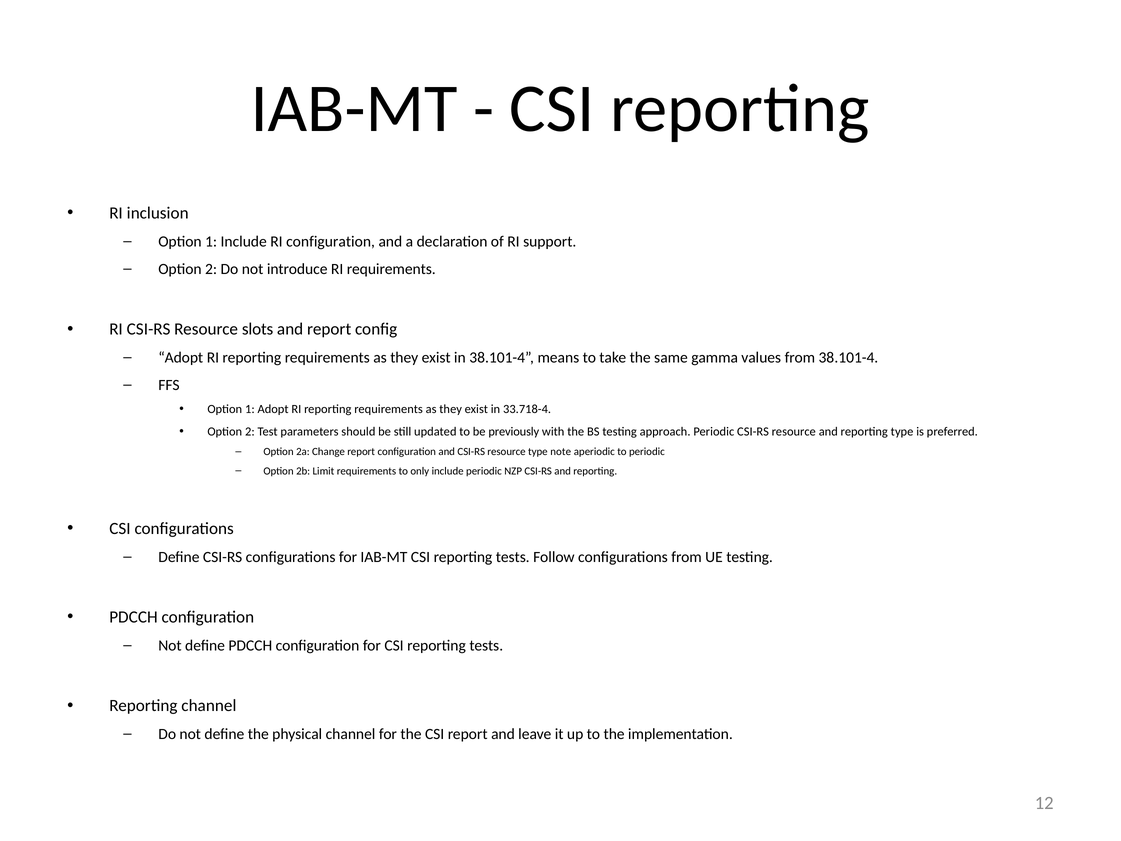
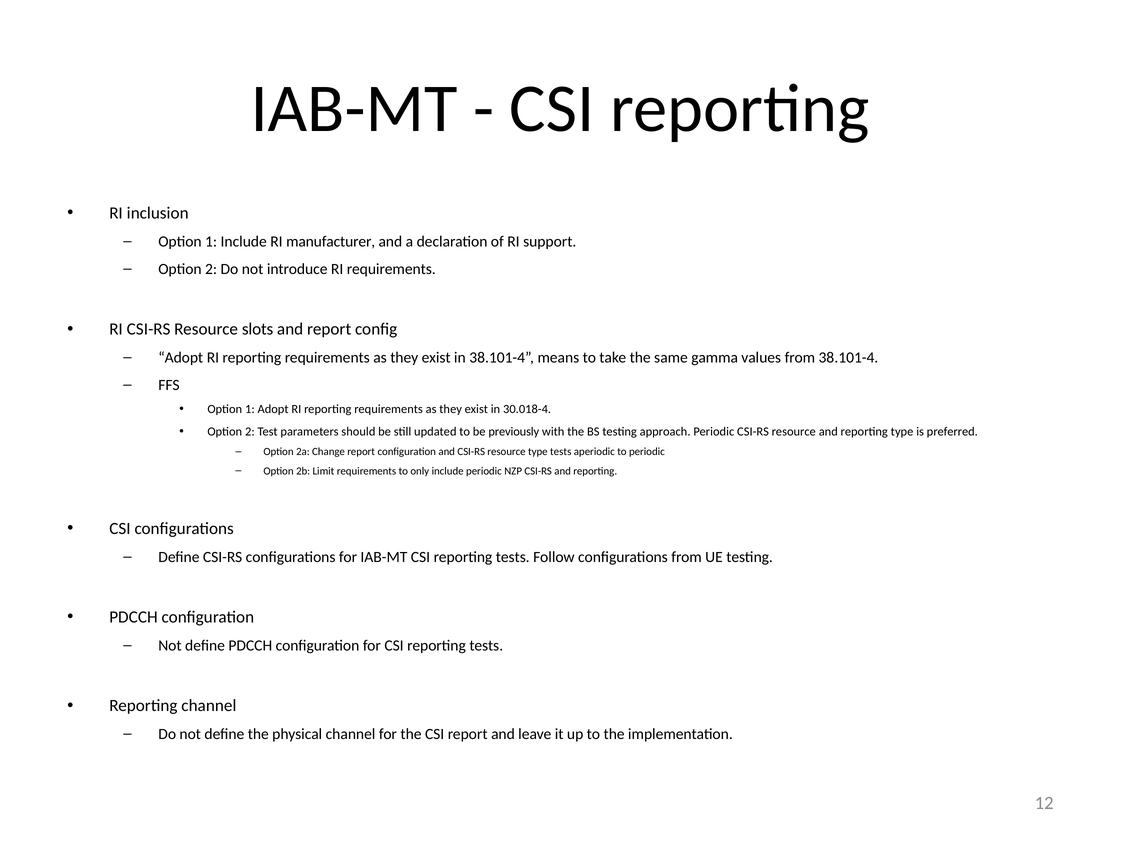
RI configuration: configuration -> manufacturer (331, 242)
33.718-4: 33.718-4 -> 30.018-4 (527, 409)
type note: note -> tests (561, 452)
